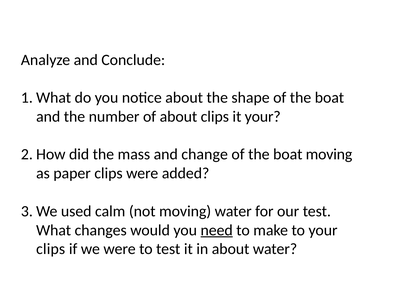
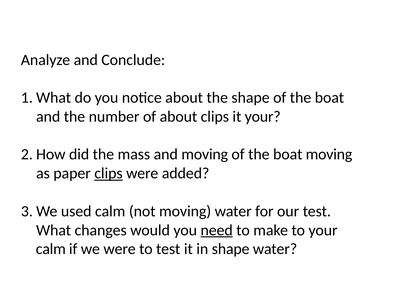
and change: change -> moving (205, 155)
clips underline: none -> present (108, 174)
clips: clips -> calm (51, 249)
in about: about -> shape (231, 249)
